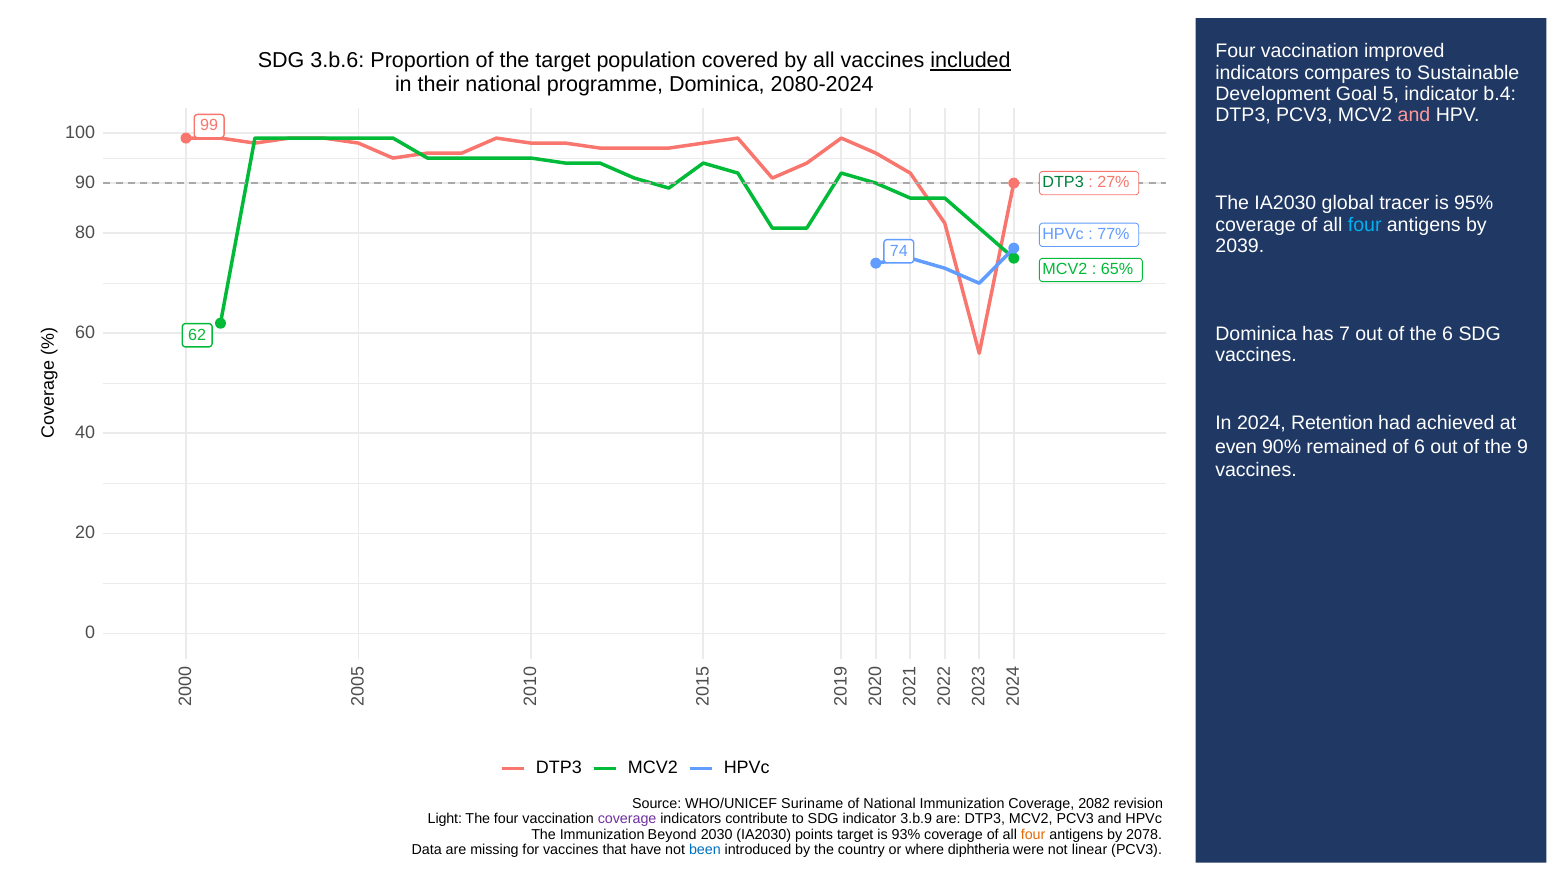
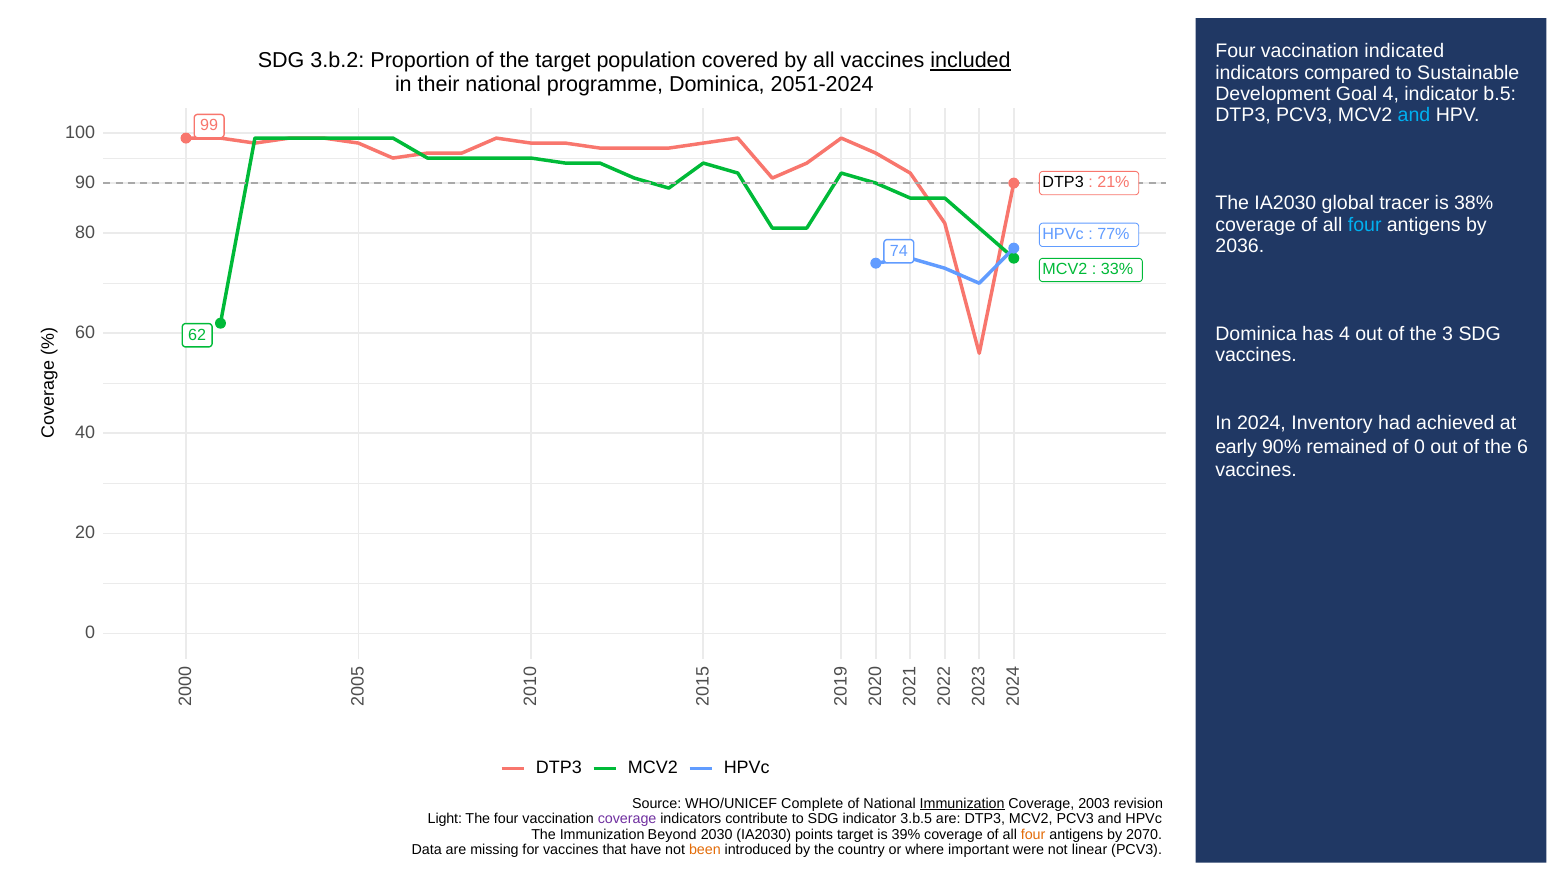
improved: improved -> indicated (1404, 51)
3.b.6: 3.b.6 -> 3.b.2 (337, 61)
compares: compares -> compared (1347, 73)
2080-2024: 2080-2024 -> 2051-2024 (822, 84)
Goal 5: 5 -> 4 (1391, 94)
b.4: b.4 -> b.5 (1500, 94)
and colour: pink -> light blue (1414, 115)
DTP3 colour: green -> black (1063, 182)
27%: 27% -> 21% (1113, 182)
95%: 95% -> 38% (1474, 203)
2039: 2039 -> 2036 (1240, 246)
65%: 65% -> 33% (1117, 269)
has 7: 7 -> 4 (1345, 334)
the 6: 6 -> 3 (1448, 334)
Retention: Retention -> Inventory (1332, 423)
even: even -> early (1236, 447)
of 6: 6 -> 0 (1420, 447)
the 9: 9 -> 6 (1523, 447)
Suriname: Suriname -> Complete (812, 803)
Immunization underline: none -> present (962, 803)
2082: 2082 -> 2003 (1094, 803)
3.b.9: 3.b.9 -> 3.b.5 (916, 819)
93%: 93% -> 39% (906, 834)
2078: 2078 -> 2070 (1144, 834)
been colour: blue -> orange (705, 850)
diphtheria: diphtheria -> important (979, 850)
